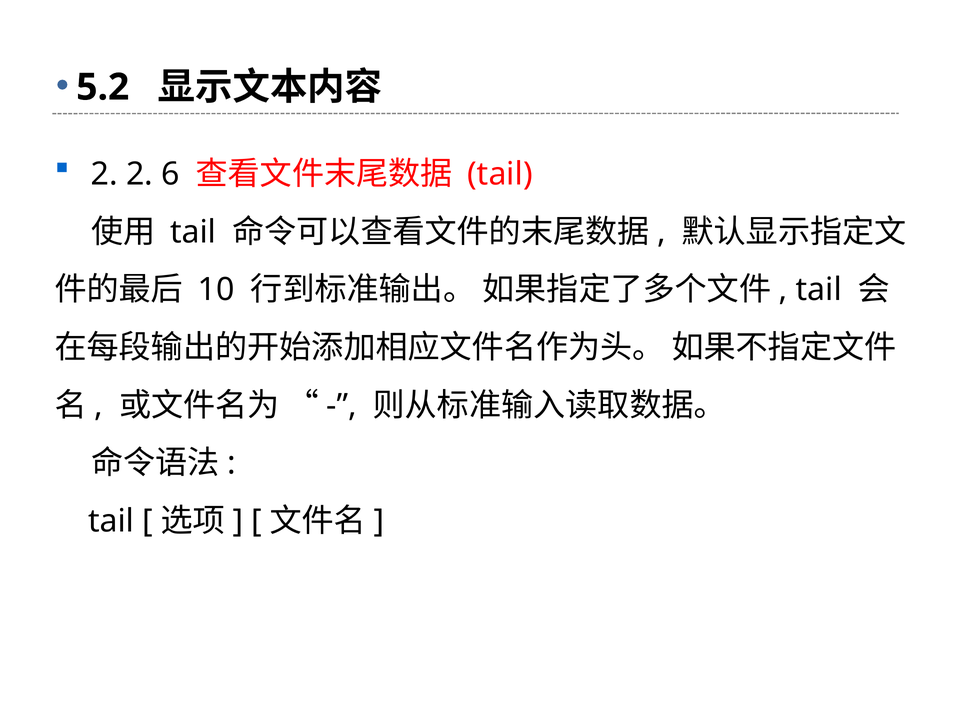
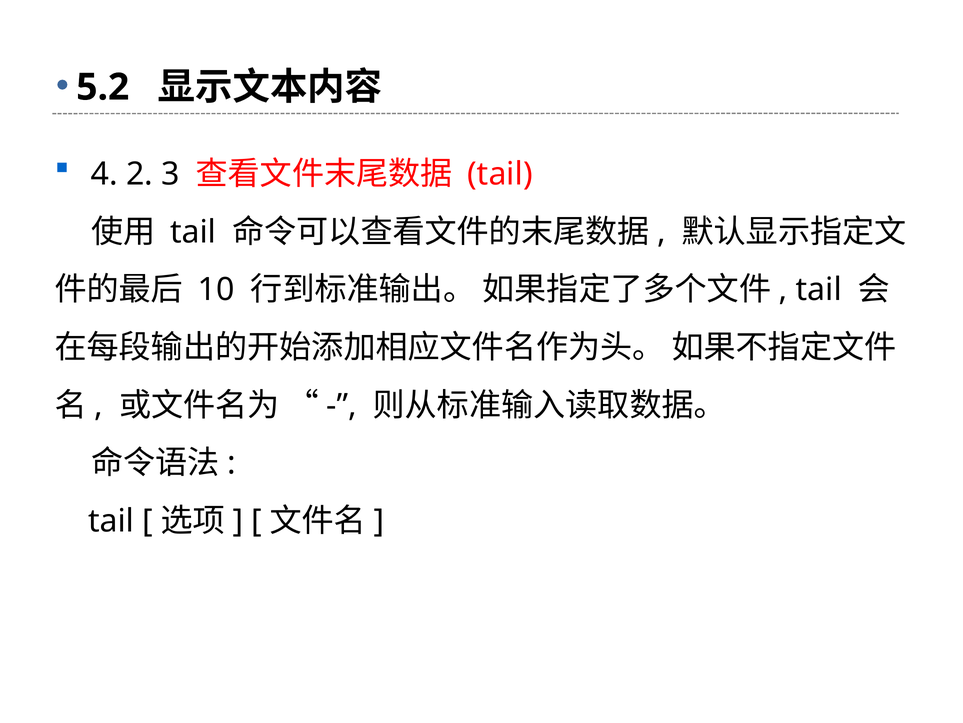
2: 2 -> 4 (104, 174)
6: 6 -> 3 (171, 174)
